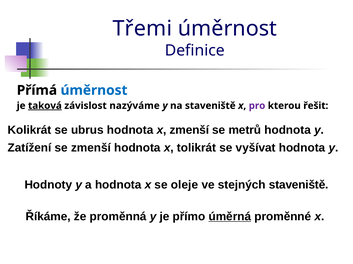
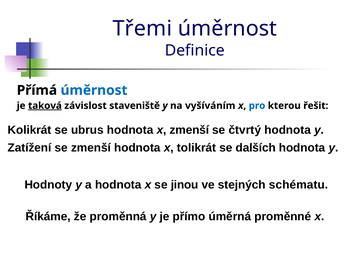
nazýváme: nazýváme -> staveniště (135, 106)
na staveniště: staveniště -> vyšíváním (210, 106)
pro colour: purple -> blue (257, 106)
metrů: metrů -> čtvrtý (245, 130)
vyšívat: vyšívat -> dalších (256, 148)
oleje: oleje -> jinou (185, 185)
stejných staveniště: staveniště -> schématu (299, 185)
úměrná underline: present -> none (230, 217)
